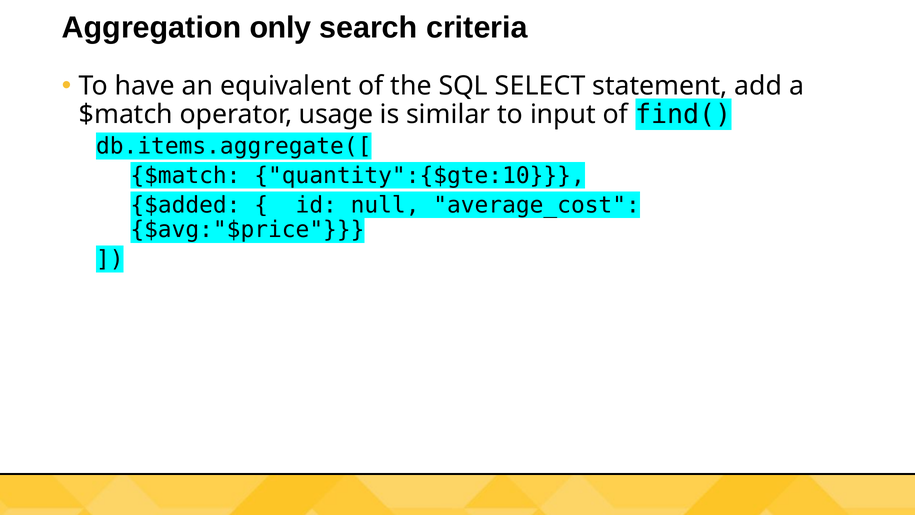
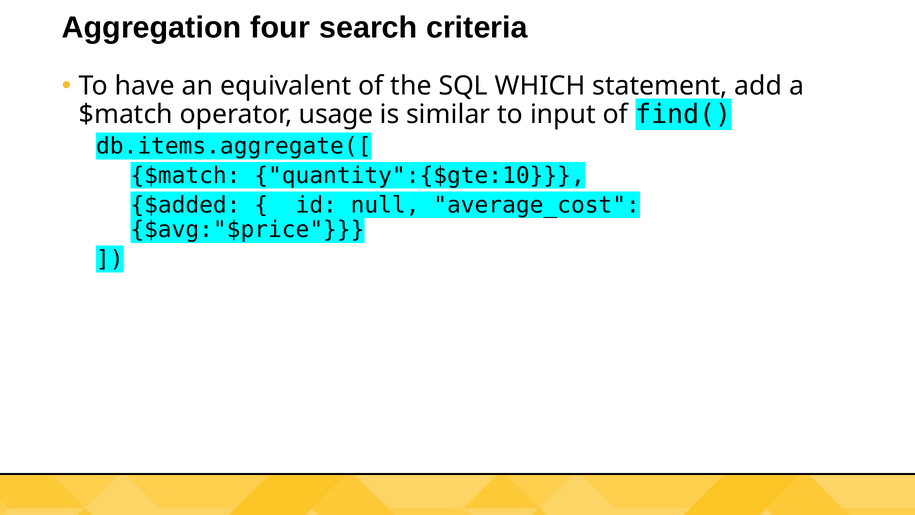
only: only -> four (280, 28)
SELECT: SELECT -> WHICH (540, 86)
